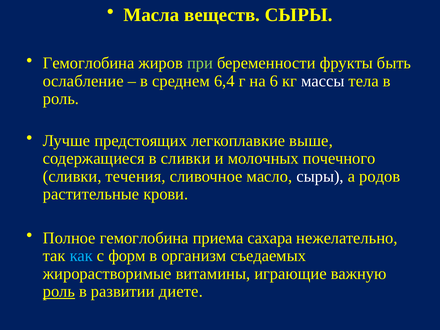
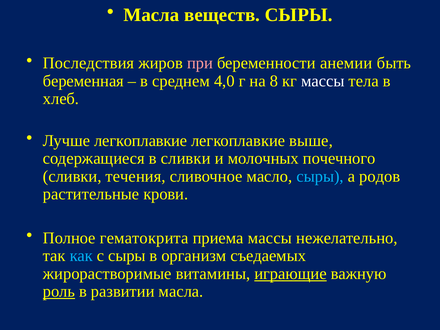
Гемоглобина: Гемоглобина -> Последствия (89, 63)
при colour: light green -> pink (200, 63)
фрукты: фрукты -> анемии (346, 63)
ослабление: ослабление -> беременная (83, 81)
6,4: 6,4 -> 4,0 (224, 81)
6: 6 -> 8 (274, 81)
роль: роль -> хлеб (61, 99)
Лучше предстоящих: предстоящих -> легкоплавкие (141, 141)
сыры colour: white -> light blue (320, 176)
Полное гемоглобина: гемоглобина -> гематокрита (144, 238)
приема сахара: сахара -> массы (270, 238)
с форм: форм -> сыры (127, 256)
играющие underline: none -> present (291, 274)
развитии диете: диете -> масла (181, 292)
